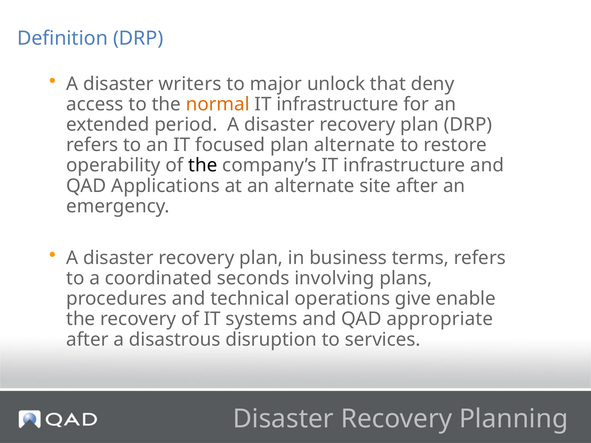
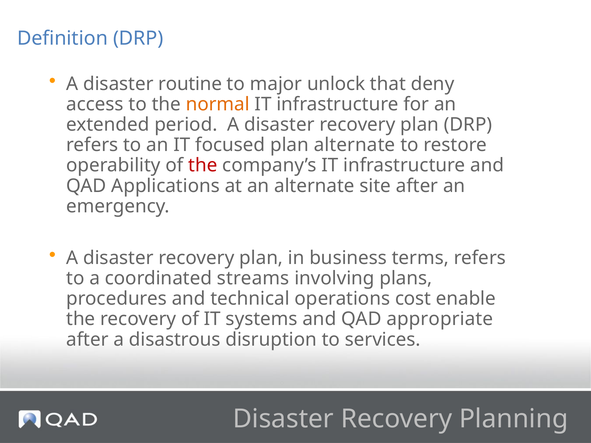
writers: writers -> routine (190, 84)
the colour: black -> red (203, 166)
seconds: seconds -> streams (253, 279)
give: give -> cost (413, 299)
